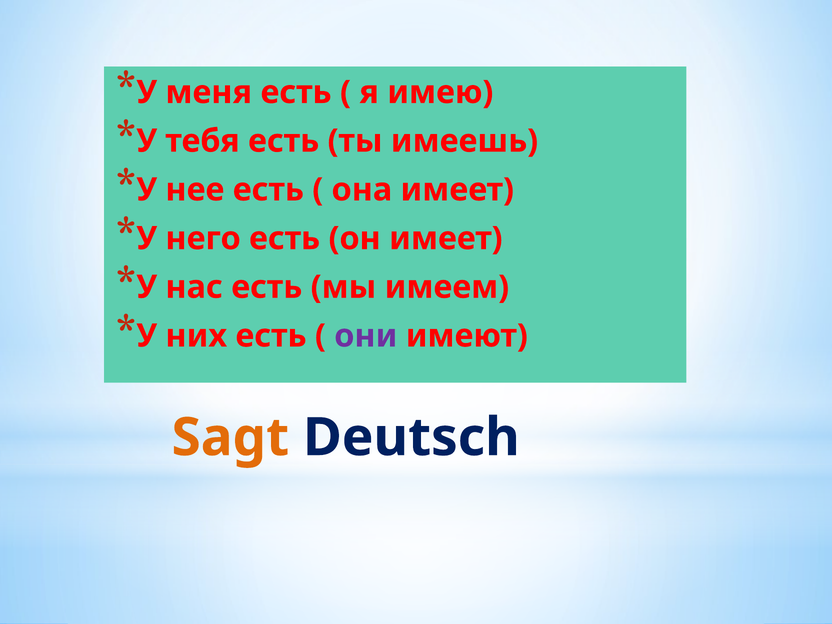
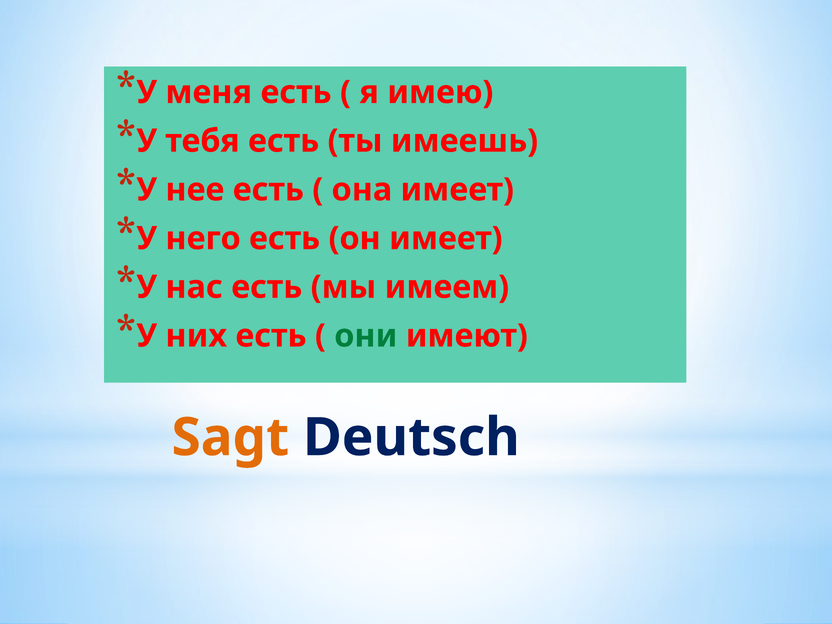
они colour: purple -> green (366, 336)
